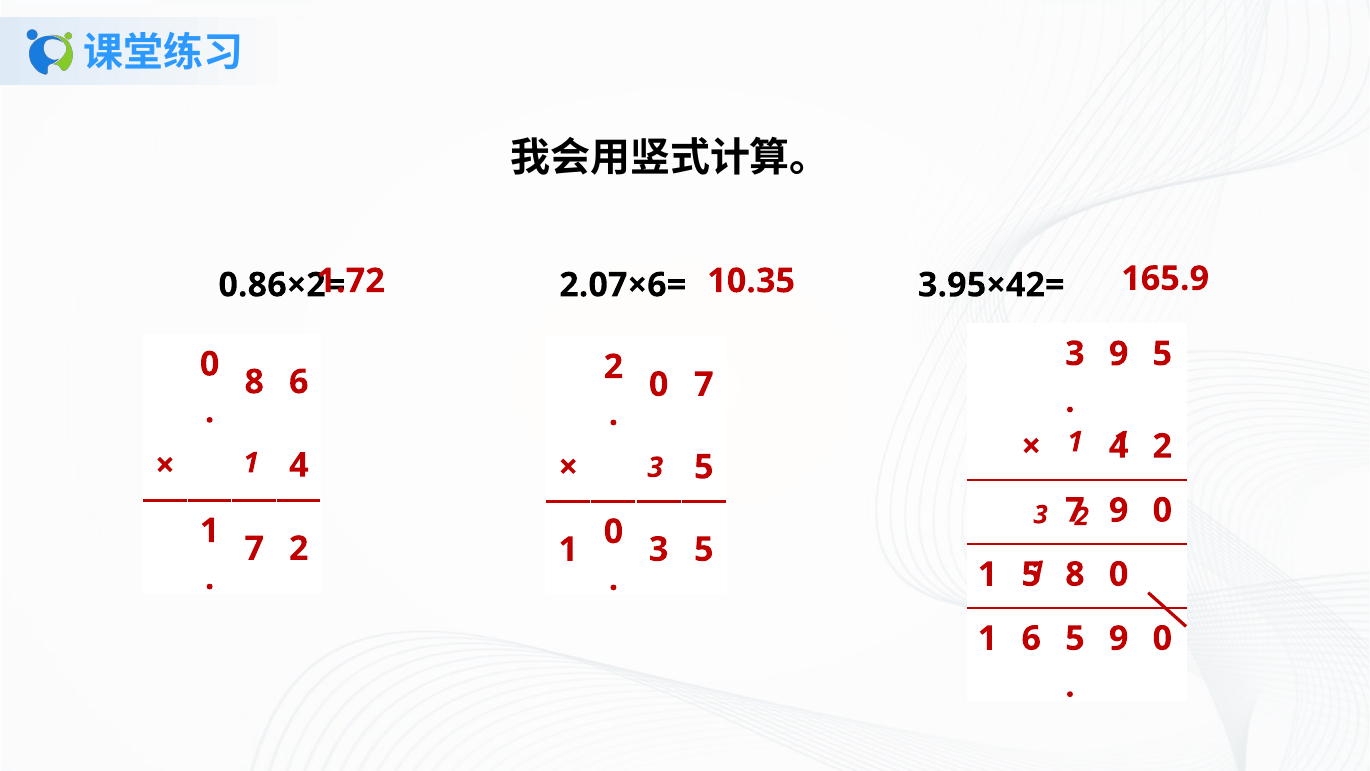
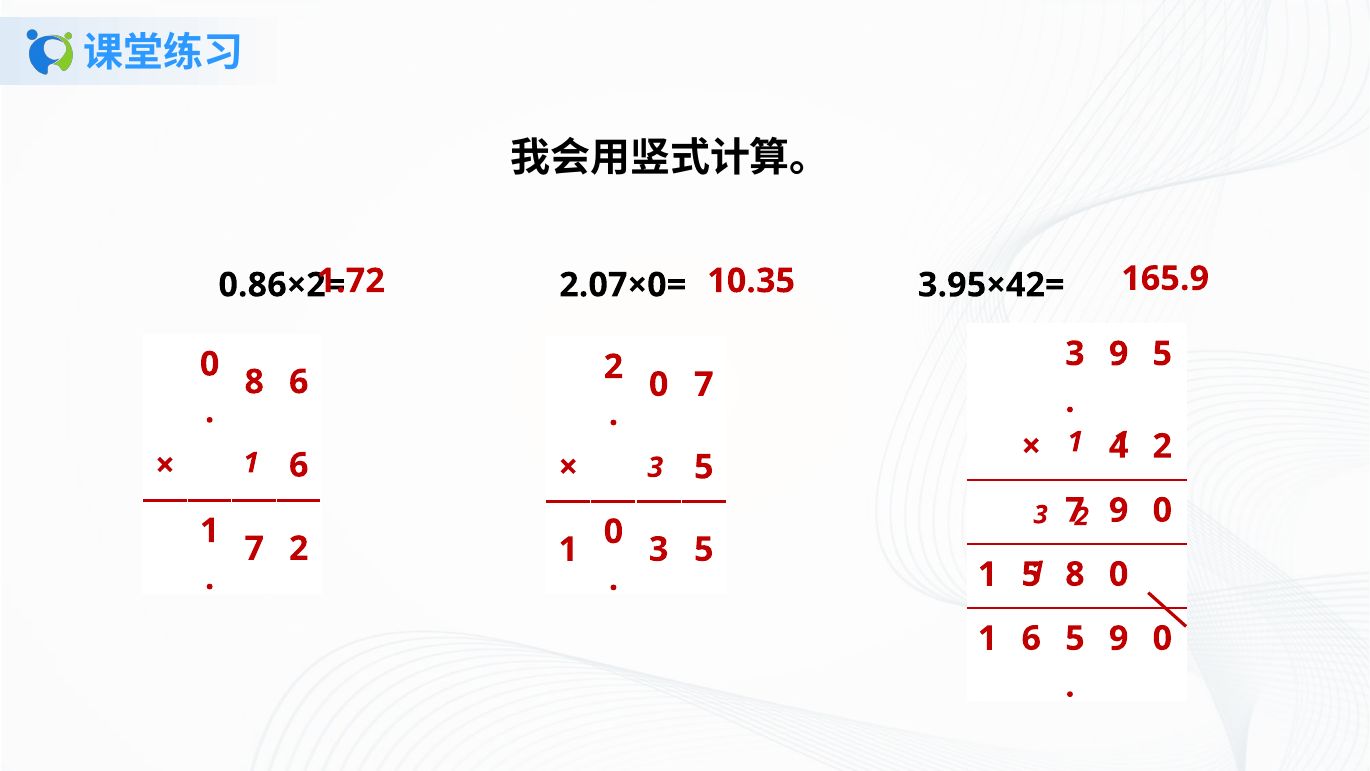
2.07×6=: 2.07×6= -> 2.07×0= (623, 285)
4: 4 -> 6 (299, 465)
